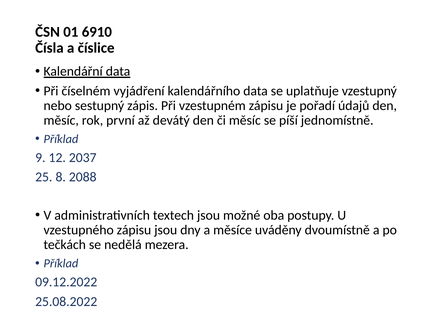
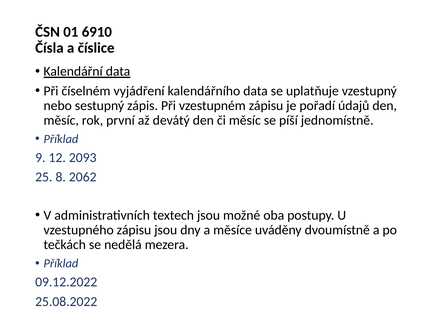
2037: 2037 -> 2093 (83, 158)
2088: 2088 -> 2062 (83, 177)
